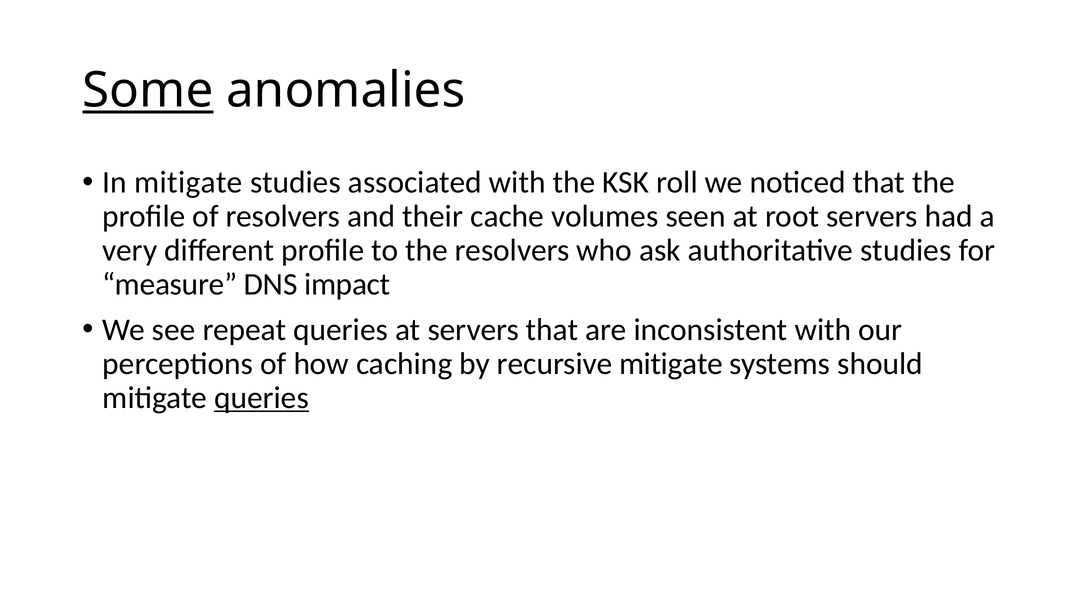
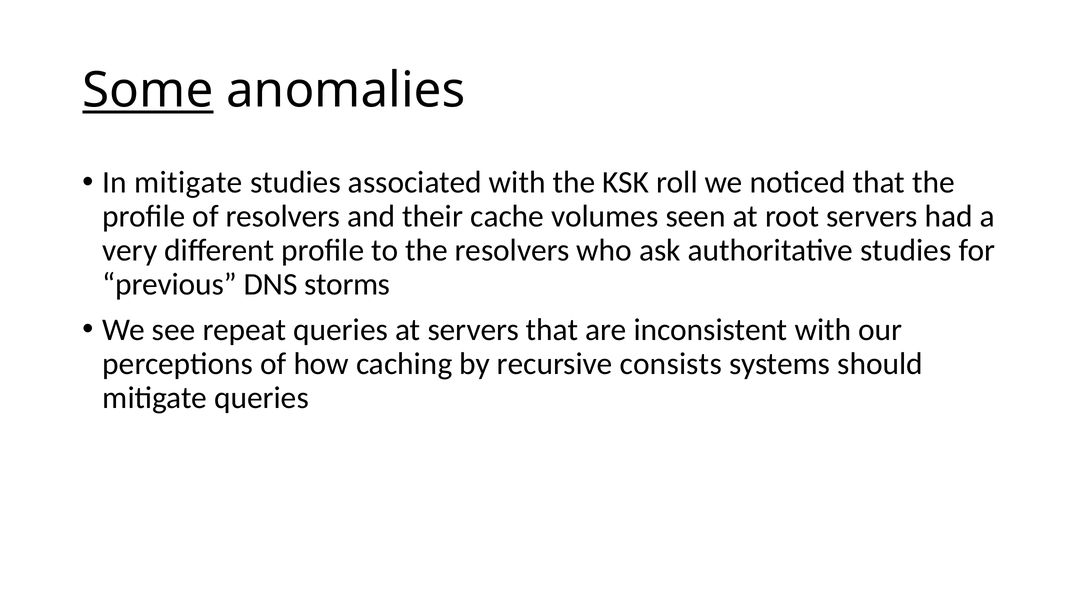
measure: measure -> previous (170, 284)
impact: impact -> storms (347, 284)
recursive mitigate: mitigate -> consists (671, 364)
queries underline: present -> none (262, 398)
